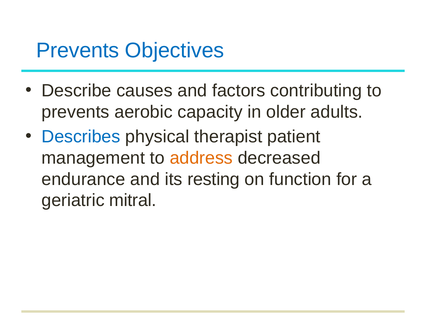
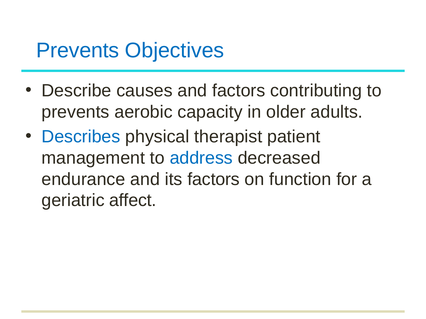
address colour: orange -> blue (201, 158)
its resting: resting -> factors (214, 179)
mitral: mitral -> affect (133, 201)
